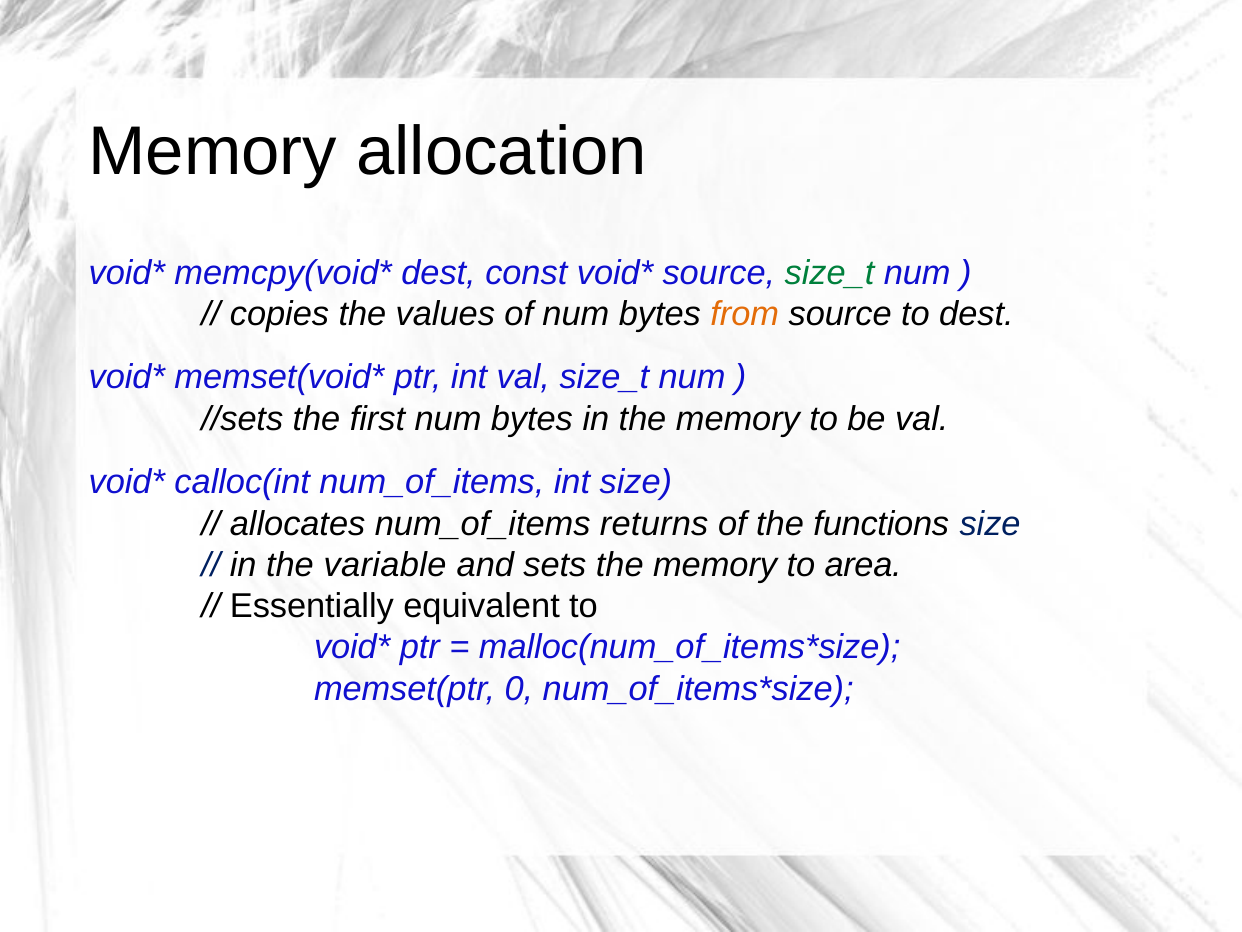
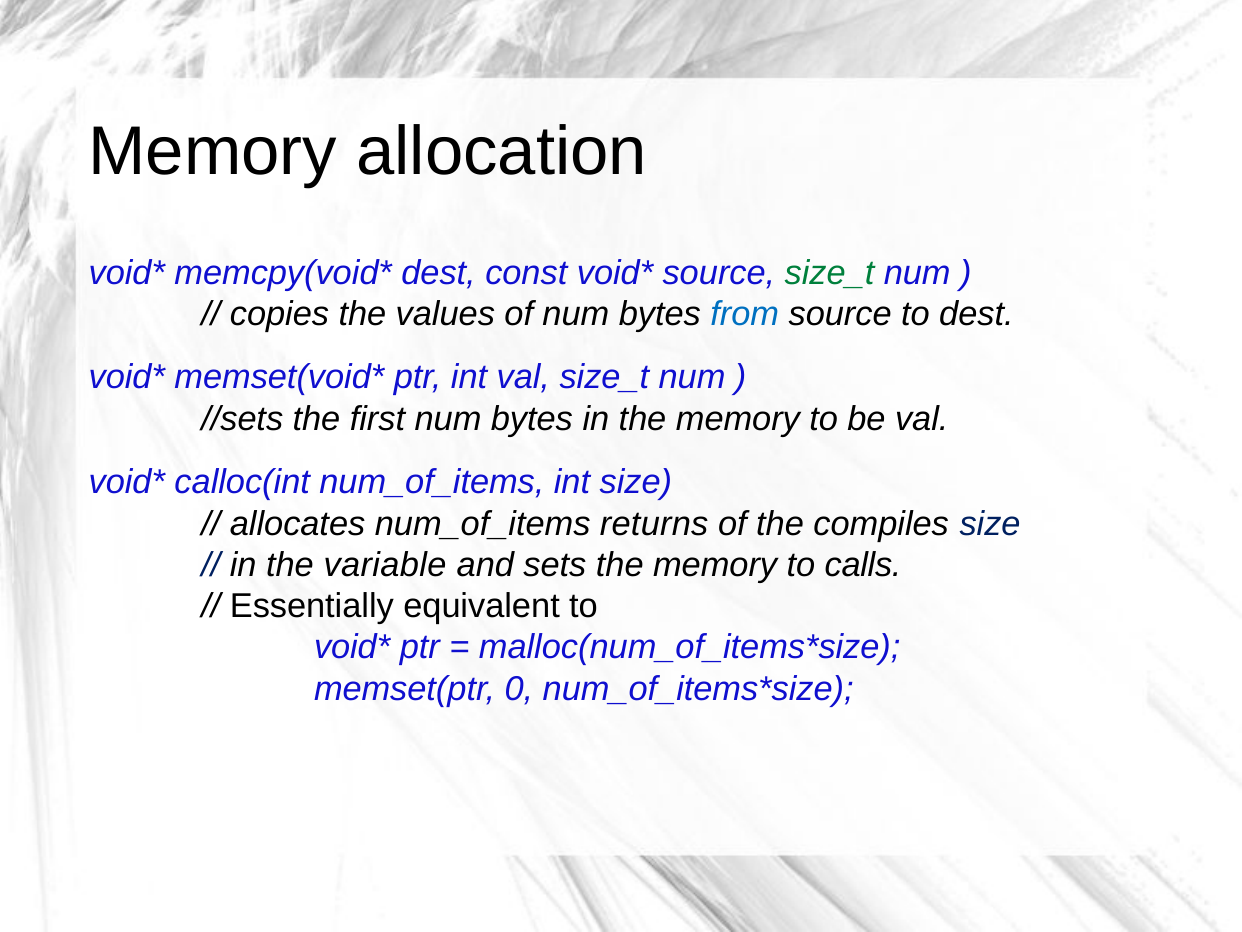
from colour: orange -> blue (745, 314)
functions: functions -> compiles (881, 523)
area: area -> calls (863, 565)
